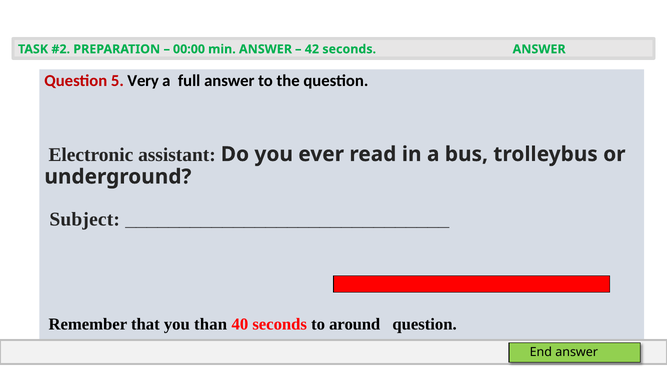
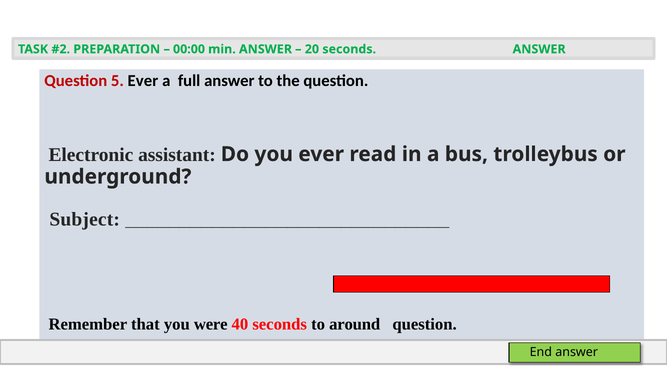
42: 42 -> 20 (312, 49)
5 Very: Very -> Ever (143, 81)
than: than -> were (211, 325)
